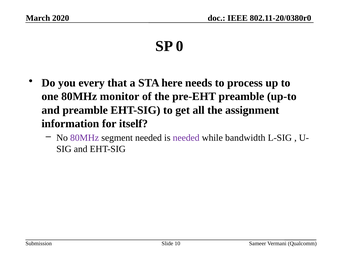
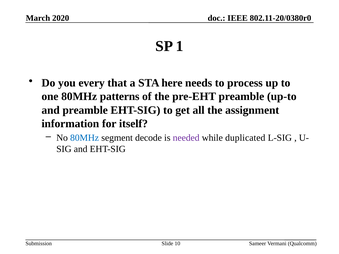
0: 0 -> 1 (180, 46)
monitor: monitor -> patterns (120, 97)
80MHz colour: purple -> blue (85, 138)
segment needed: needed -> decode (148, 138)
bandwidth: bandwidth -> duplicated (245, 138)
